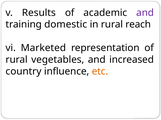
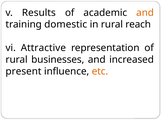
and colour: purple -> orange (145, 13)
Marketed: Marketed -> Attractive (43, 48)
vegetables: vegetables -> businesses (58, 60)
country: country -> present (24, 72)
